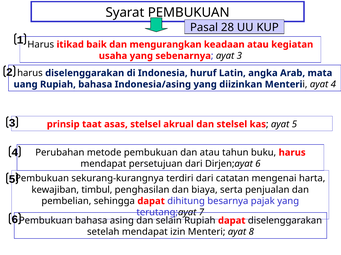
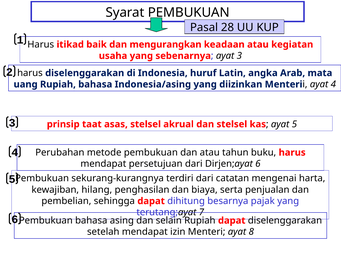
timbul: timbul -> hilang (97, 190)
